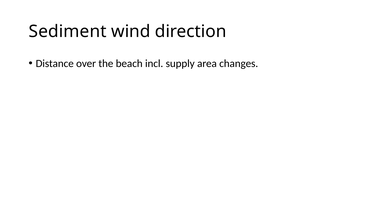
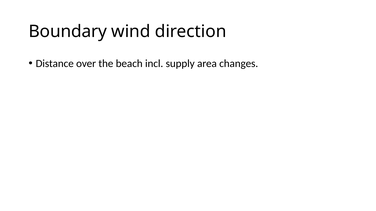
Sediment: Sediment -> Boundary (68, 32)
